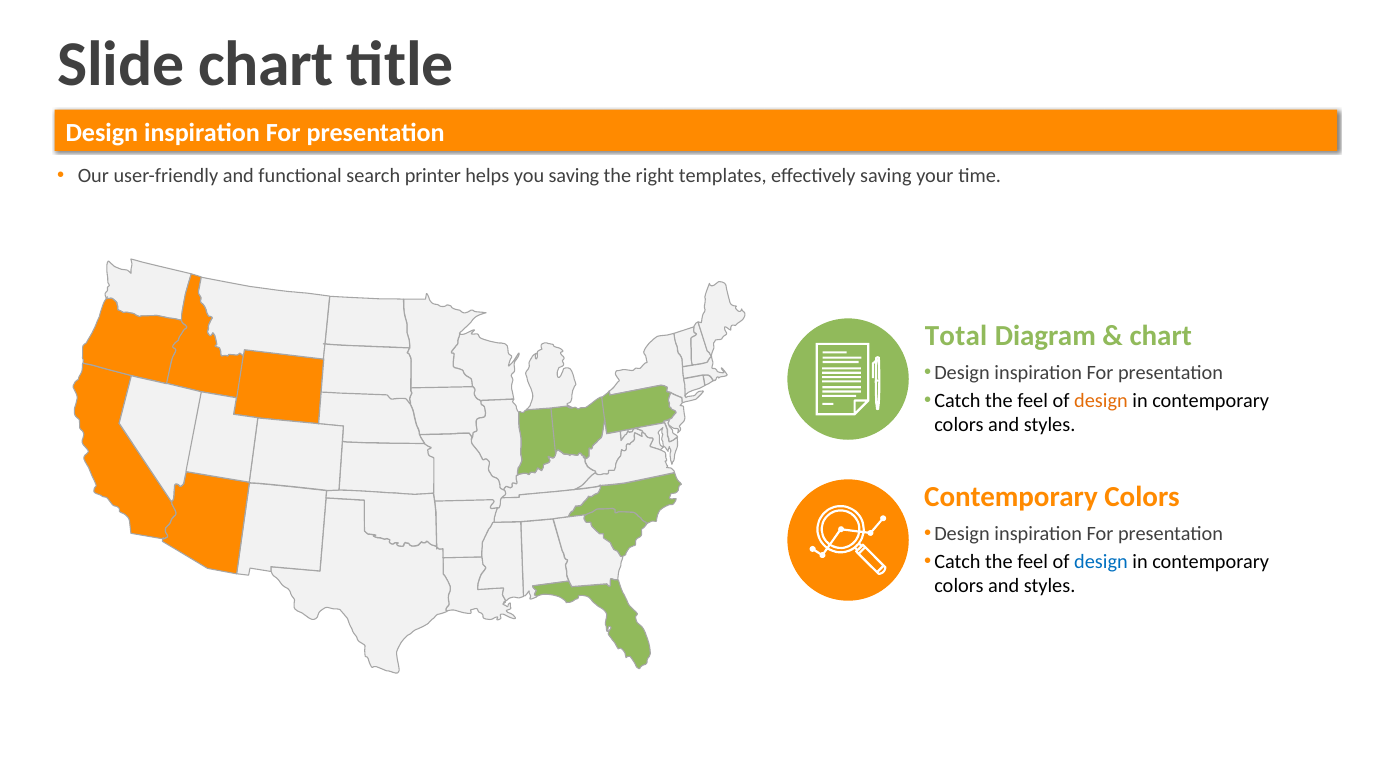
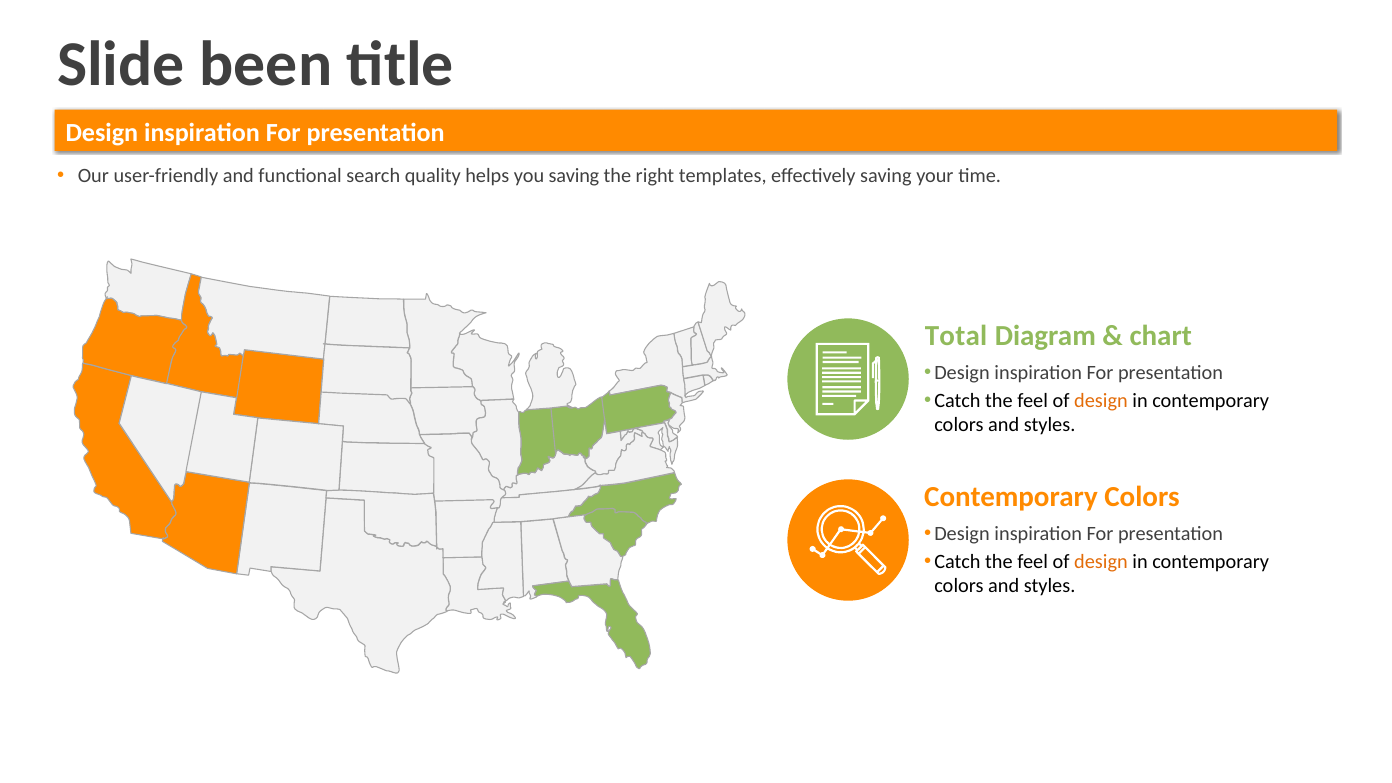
Slide chart: chart -> been (266, 64)
printer: printer -> quality (433, 176)
design colour: blue -> orange (1101, 562)
